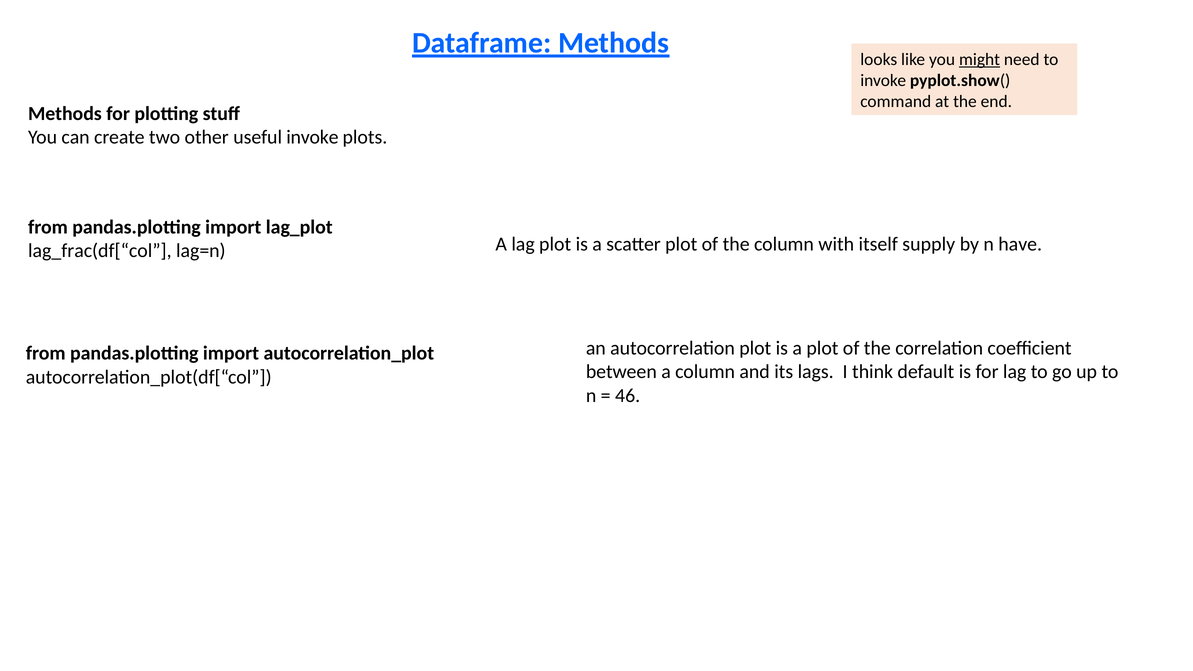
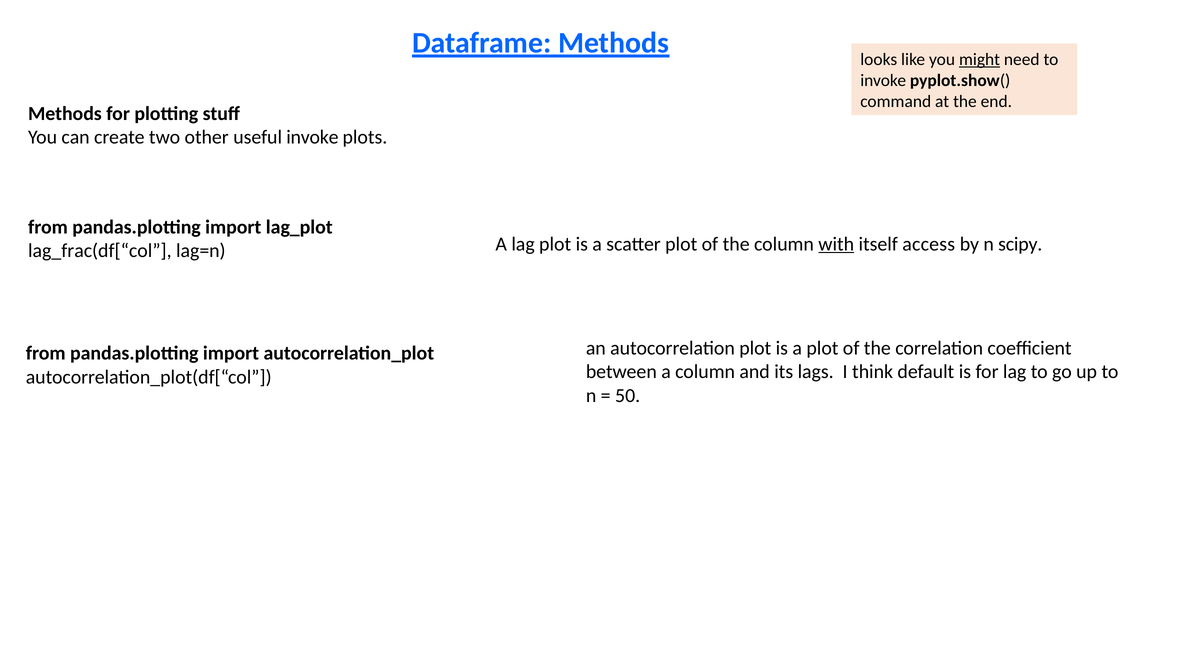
with underline: none -> present (836, 244)
supply: supply -> access (929, 244)
have: have -> scipy (1020, 244)
46: 46 -> 50 (628, 396)
